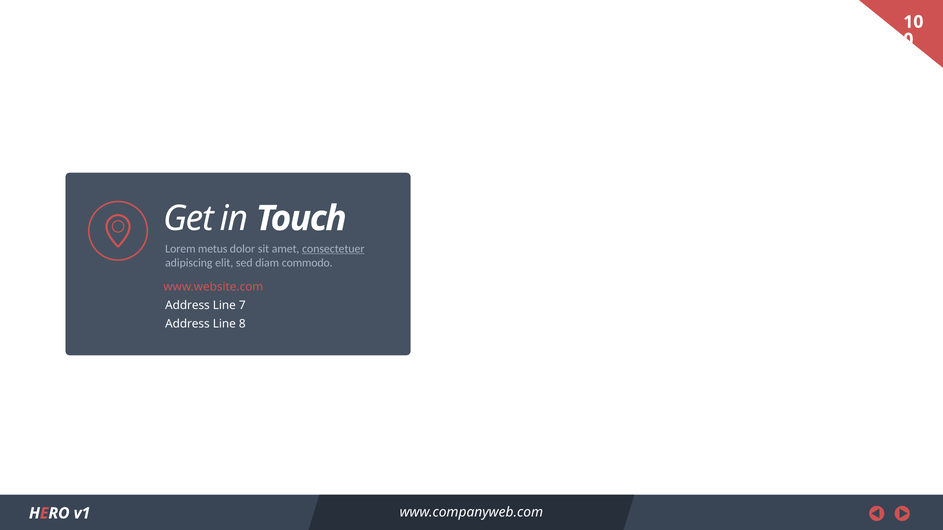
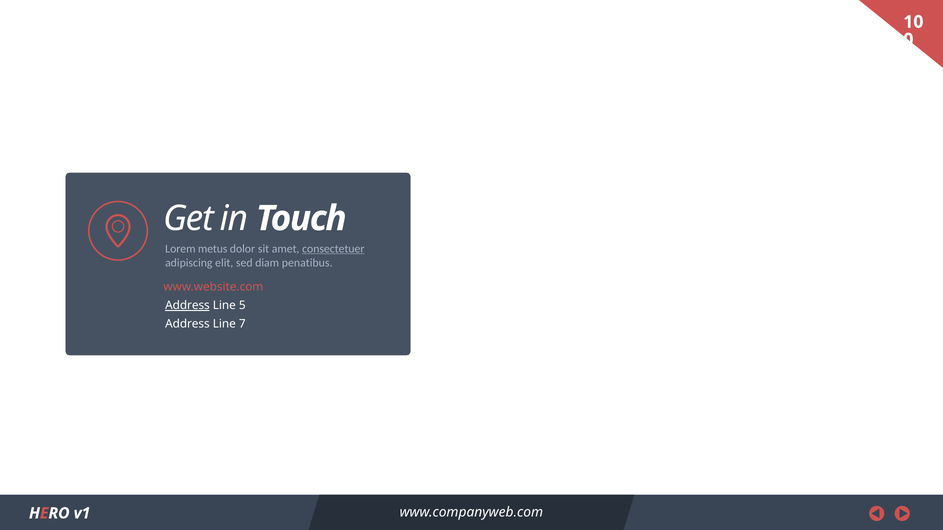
commodo: commodo -> penatibus (307, 263)
Address underline: none -> present (187, 306)
7: 7 -> 5 (242, 306)
8: 8 -> 7 (242, 324)
